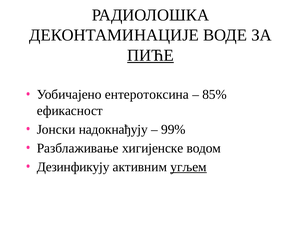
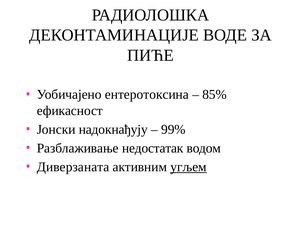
ПИЋЕ underline: present -> none (150, 55)
хигијенске: хигијенске -> недостатак (153, 148)
Дезинфикују: Дезинфикују -> Диверзаната (73, 167)
